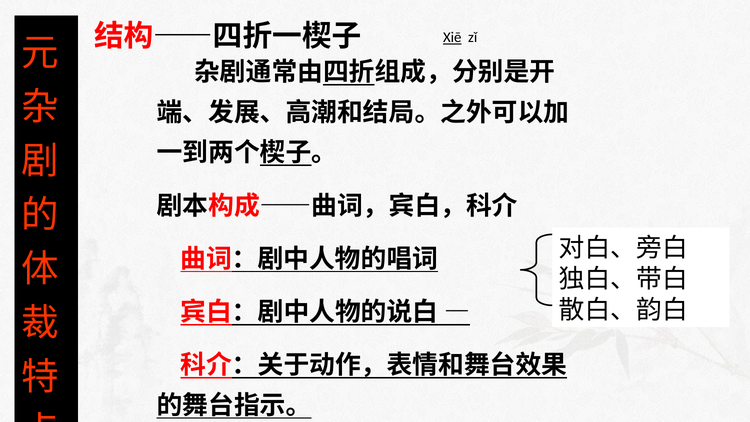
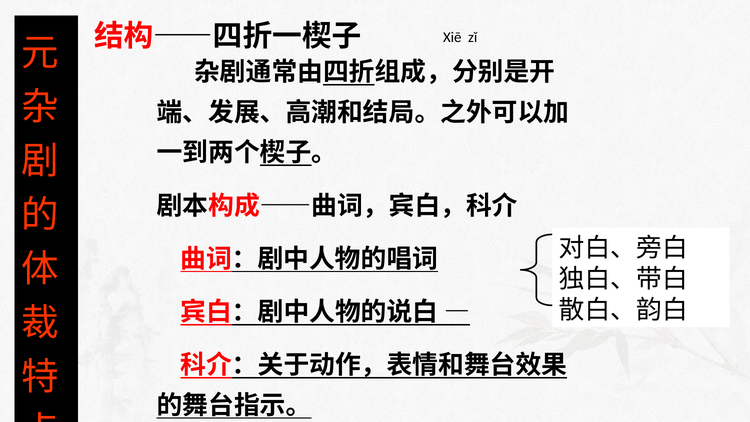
Xiē underline: present -> none (452, 38)
